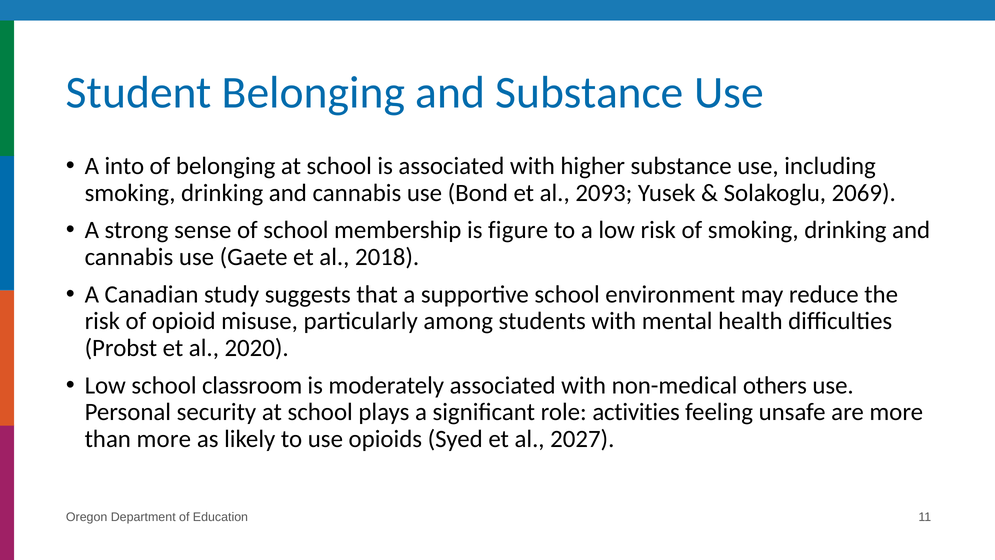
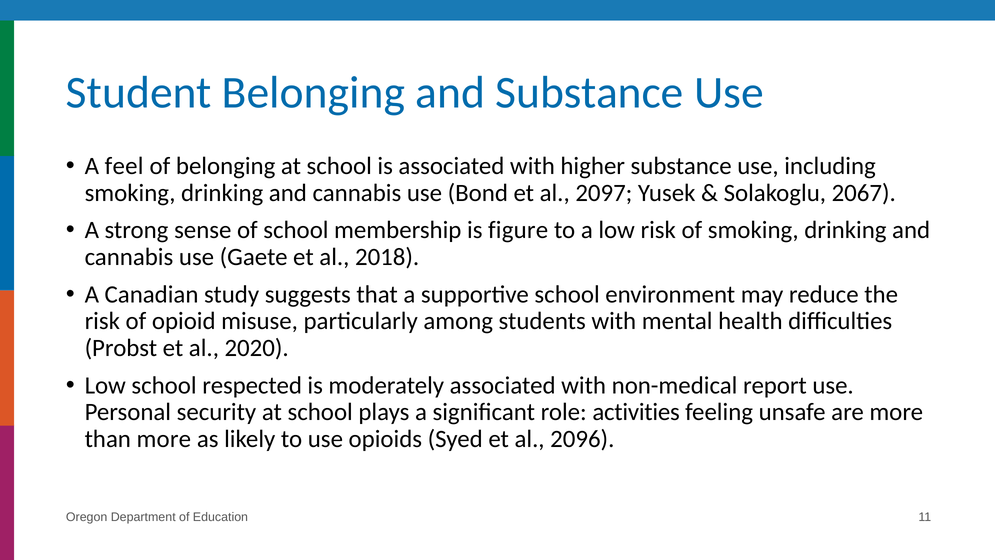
into: into -> feel (124, 166)
2093: 2093 -> 2097 (604, 193)
2069: 2069 -> 2067 (864, 193)
classroom: classroom -> respected (252, 385)
others: others -> report (775, 385)
2027: 2027 -> 2096 (582, 439)
